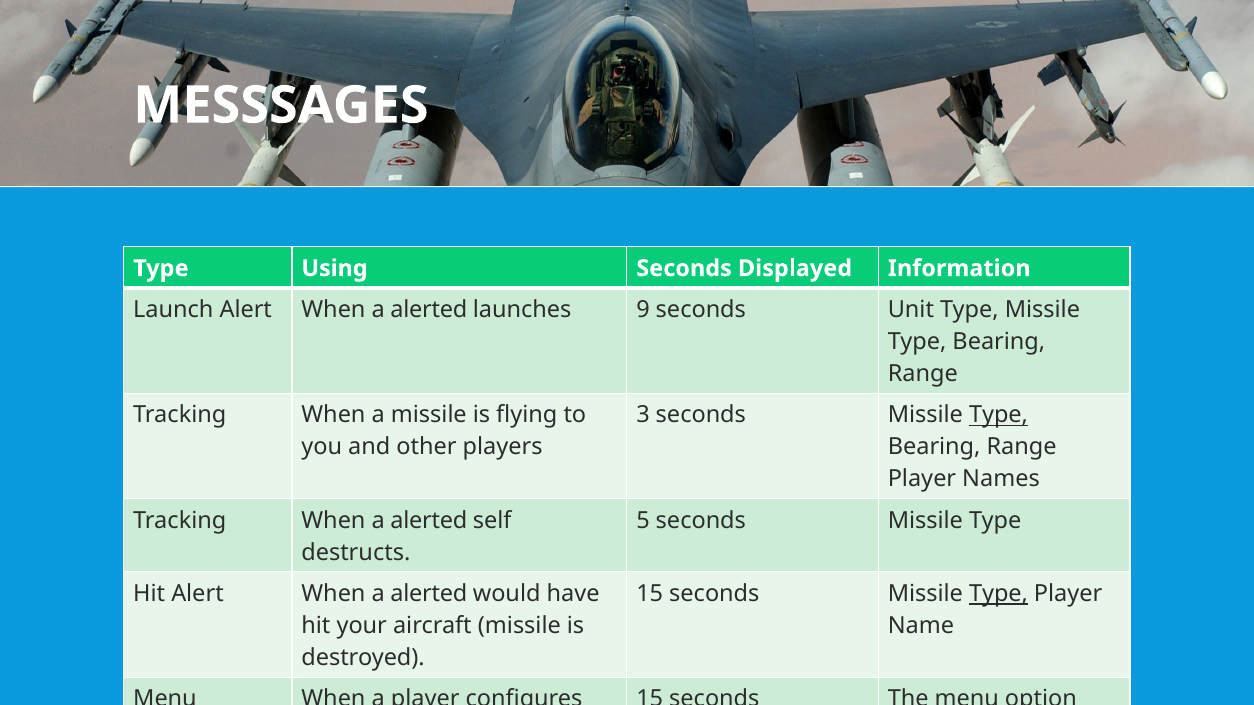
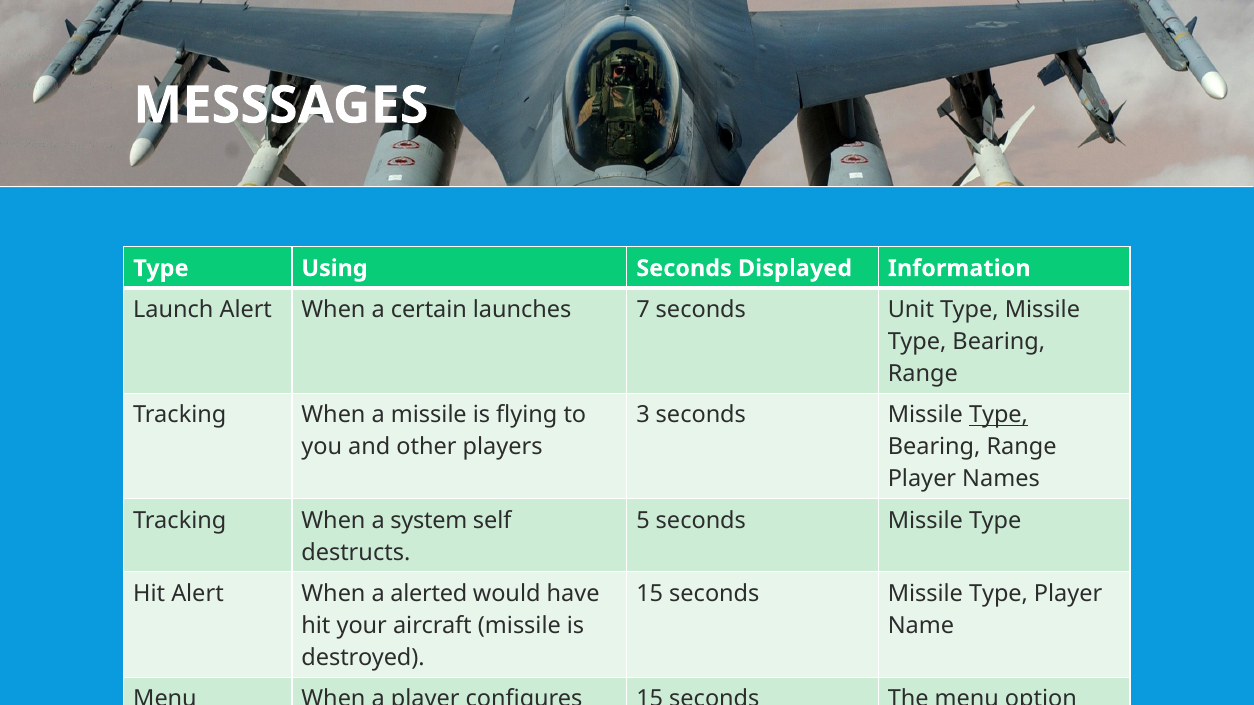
alerted: alerted -> certain (429, 310)
9: 9 -> 7 (643, 310)
Tracking When a alerted: alerted -> system (429, 521)
Type underline: present -> none (998, 594)
